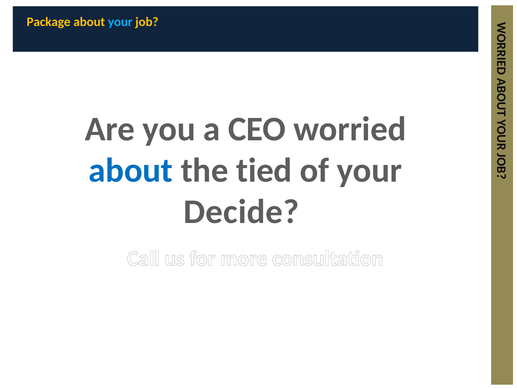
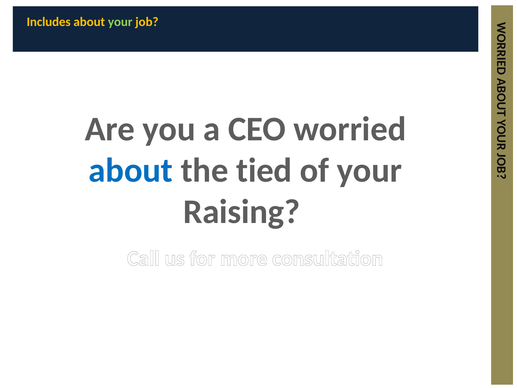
Package: Package -> Includes (49, 22)
your colour: light blue -> light green (120, 22)
Decide: Decide -> Raising (242, 212)
